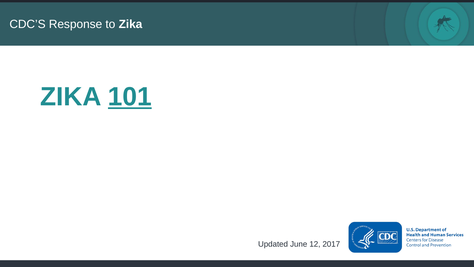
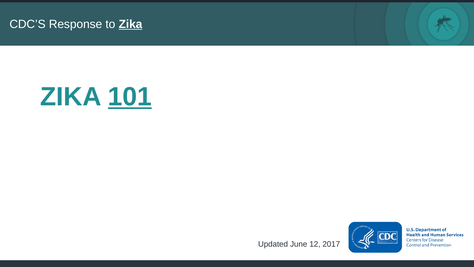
Zika underline: none -> present (131, 24)
